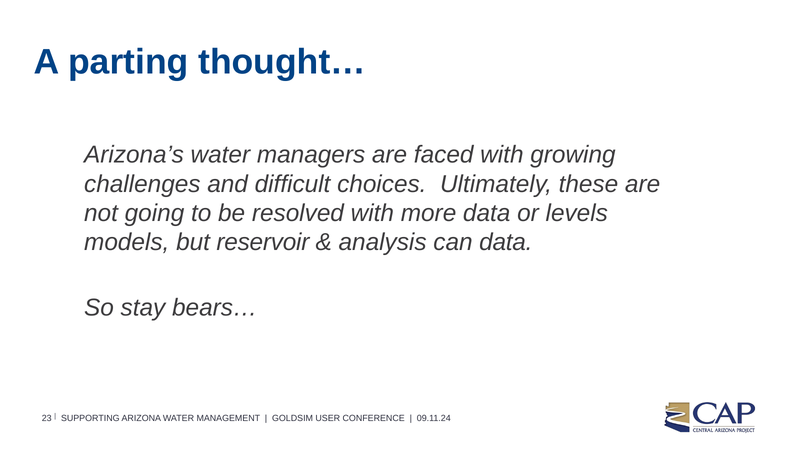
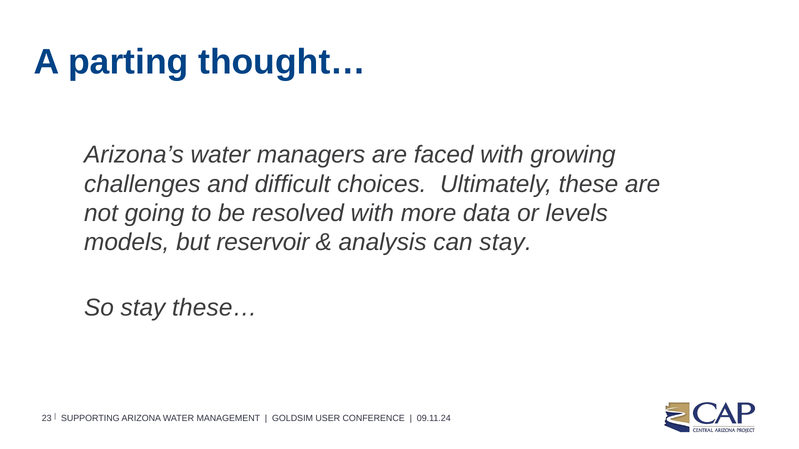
can data: data -> stay (506, 243)
bears…: bears… -> these… (215, 308)
